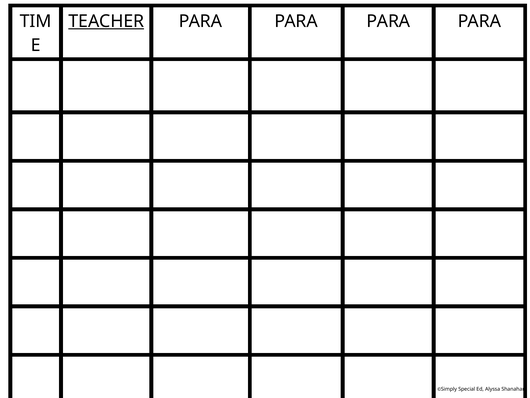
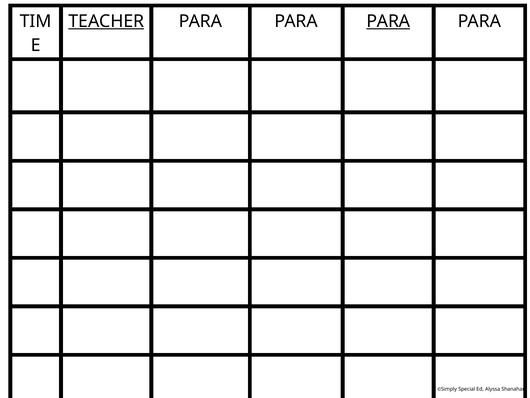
PARA underline: none -> present (388, 21)
